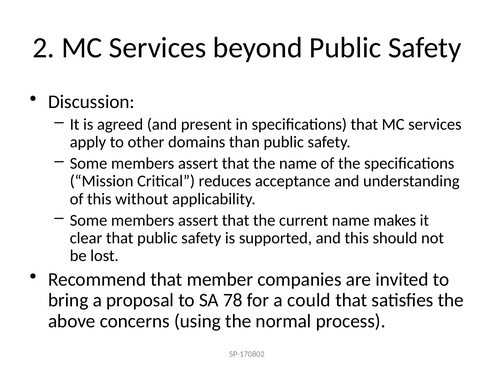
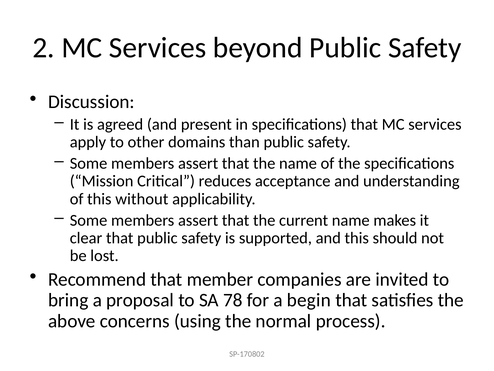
could: could -> begin (309, 300)
